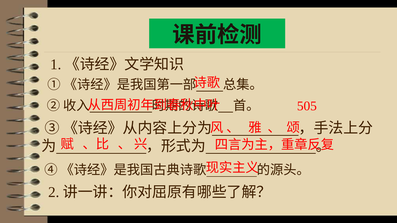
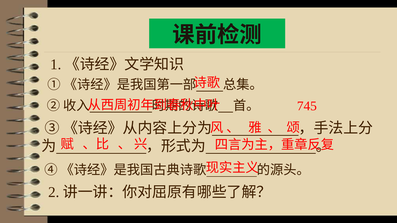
505: 505 -> 745 (307, 106)
